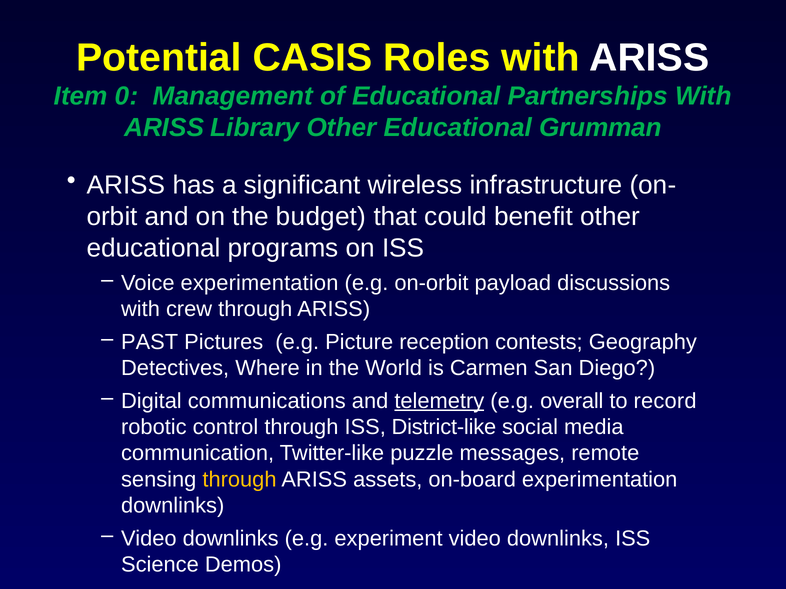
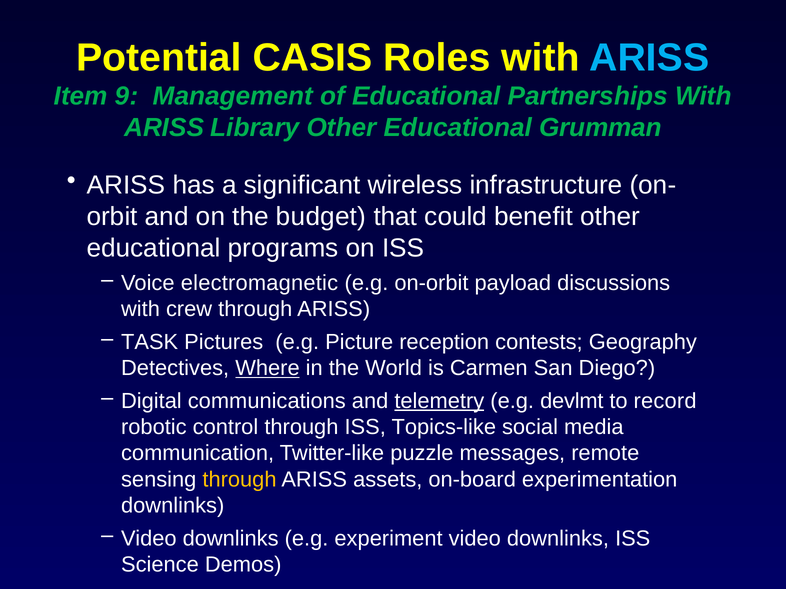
ARISS colour: white -> light blue (649, 58)
0: 0 -> 9 (127, 96)
Voice experimentation: experimentation -> electromagnetic (259, 283)
PAST: PAST -> TASK (150, 342)
Where underline: none -> present (267, 368)
overall: overall -> devlmt (572, 401)
District-like: District-like -> Topics-like (444, 427)
